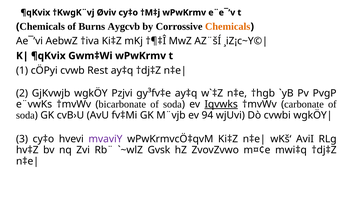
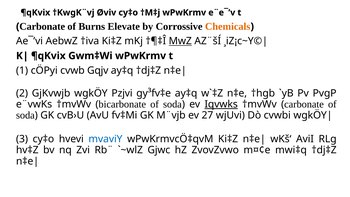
Chemicals: Chemicals -> Carbonate (42, 26)
Aygcvb: Aygcvb -> Elevate (124, 26)
MwZ underline: none -> present (180, 41)
Rest: Rest -> Gqjv (98, 70)
94: 94 -> 27 (207, 115)
mvaviY colour: purple -> blue (105, 139)
Gvsk: Gvsk -> Gjwc (159, 150)
